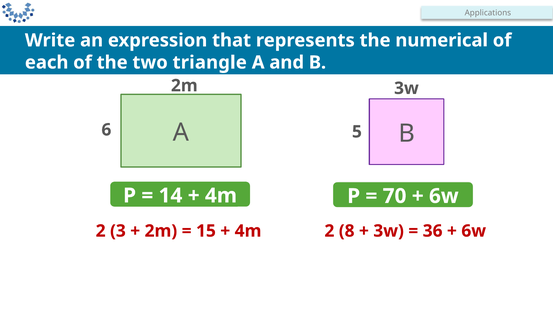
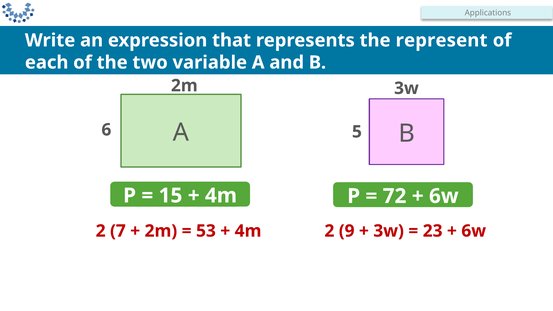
numerical: numerical -> represent (442, 40)
triangle: triangle -> variable (210, 62)
14: 14 -> 15 (170, 196)
70: 70 -> 72 (395, 196)
3: 3 -> 7 (118, 231)
15: 15 -> 53 (206, 231)
8: 8 -> 9 (347, 231)
36: 36 -> 23 (433, 231)
